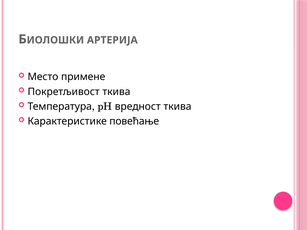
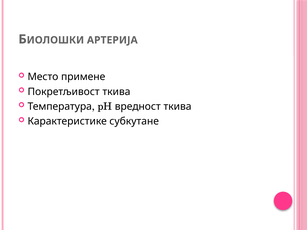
повећање: повећање -> субкутане (134, 121)
